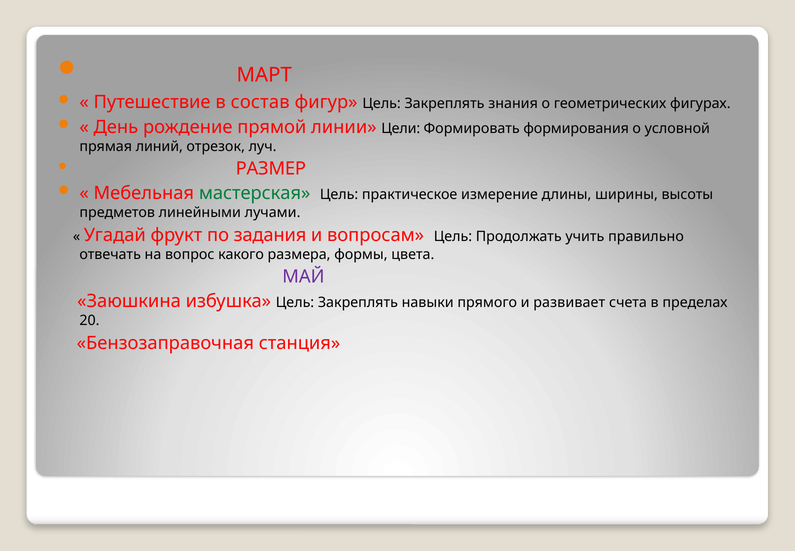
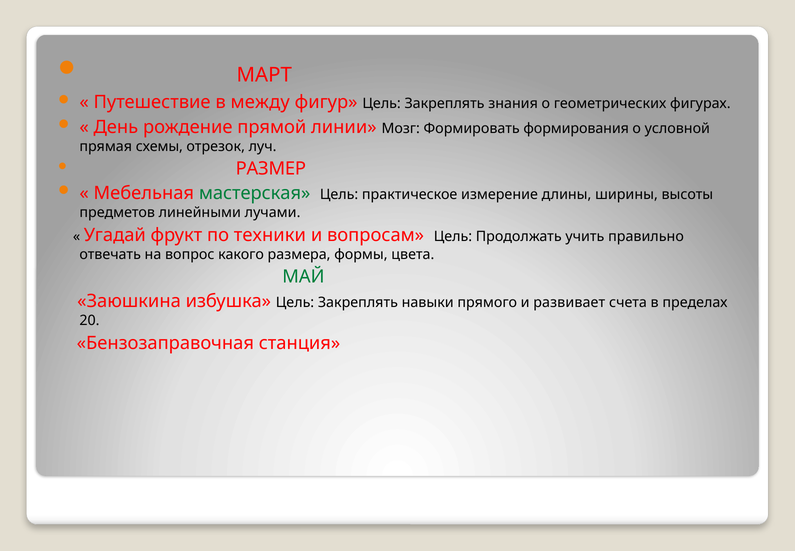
состав: состав -> между (260, 102)
Цели: Цели -> Мозг (401, 128)
линий: линий -> схемы (159, 146)
задания: задания -> техники (270, 235)
МАЙ colour: purple -> green (303, 276)
